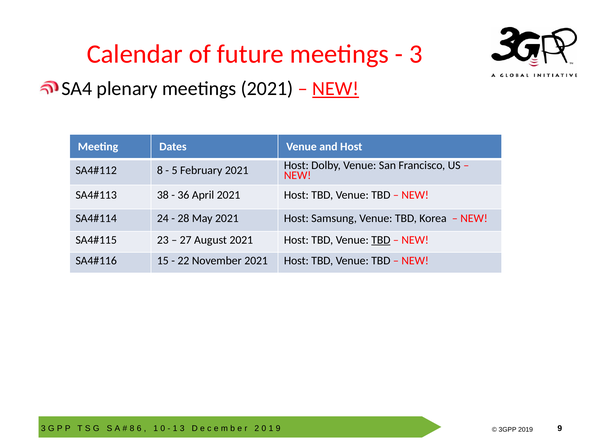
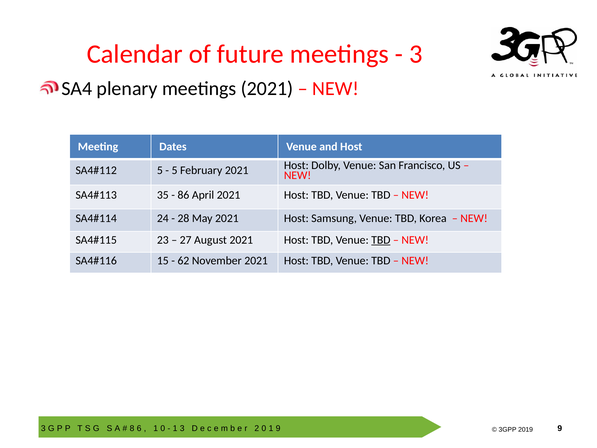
NEW underline: present -> none (336, 89)
8: 8 -> 5 (160, 170)
38: 38 -> 35 (163, 195)
36: 36 -> 86 (183, 195)
22: 22 -> 62 (183, 261)
